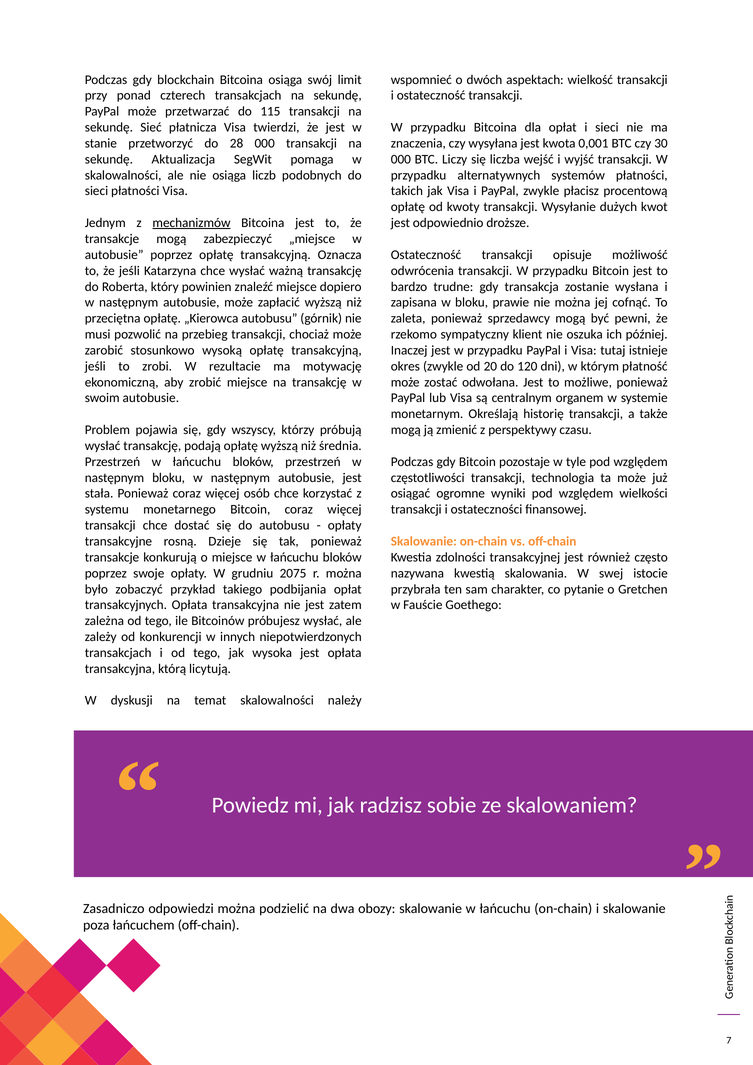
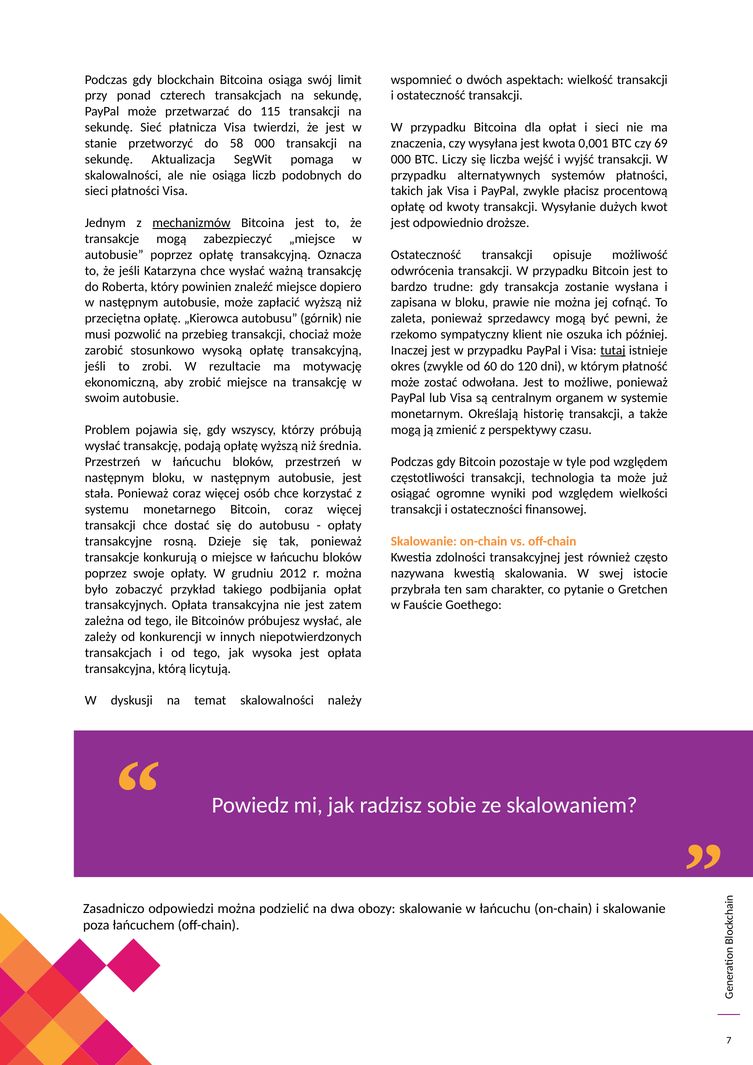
28: 28 -> 58 (237, 143)
30: 30 -> 69 (661, 143)
tutaj underline: none -> present (613, 350)
20: 20 -> 60 (490, 366)
2075: 2075 -> 2012 (293, 573)
